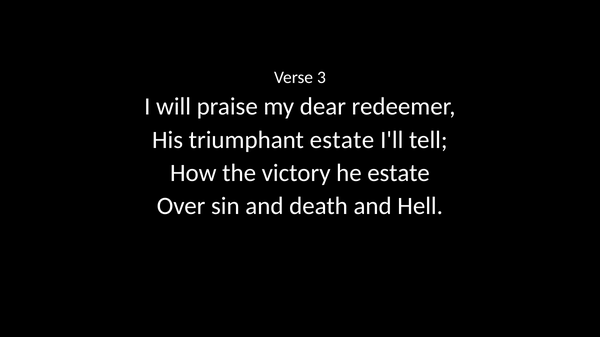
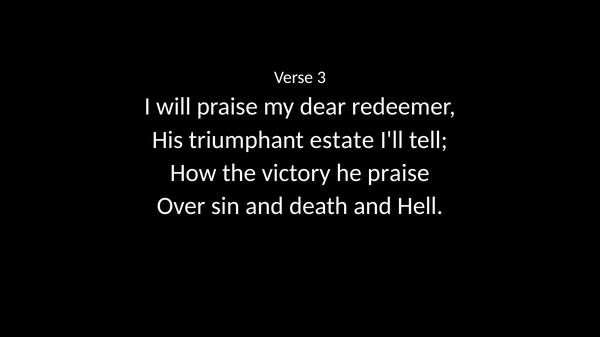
he estate: estate -> praise (398, 173)
